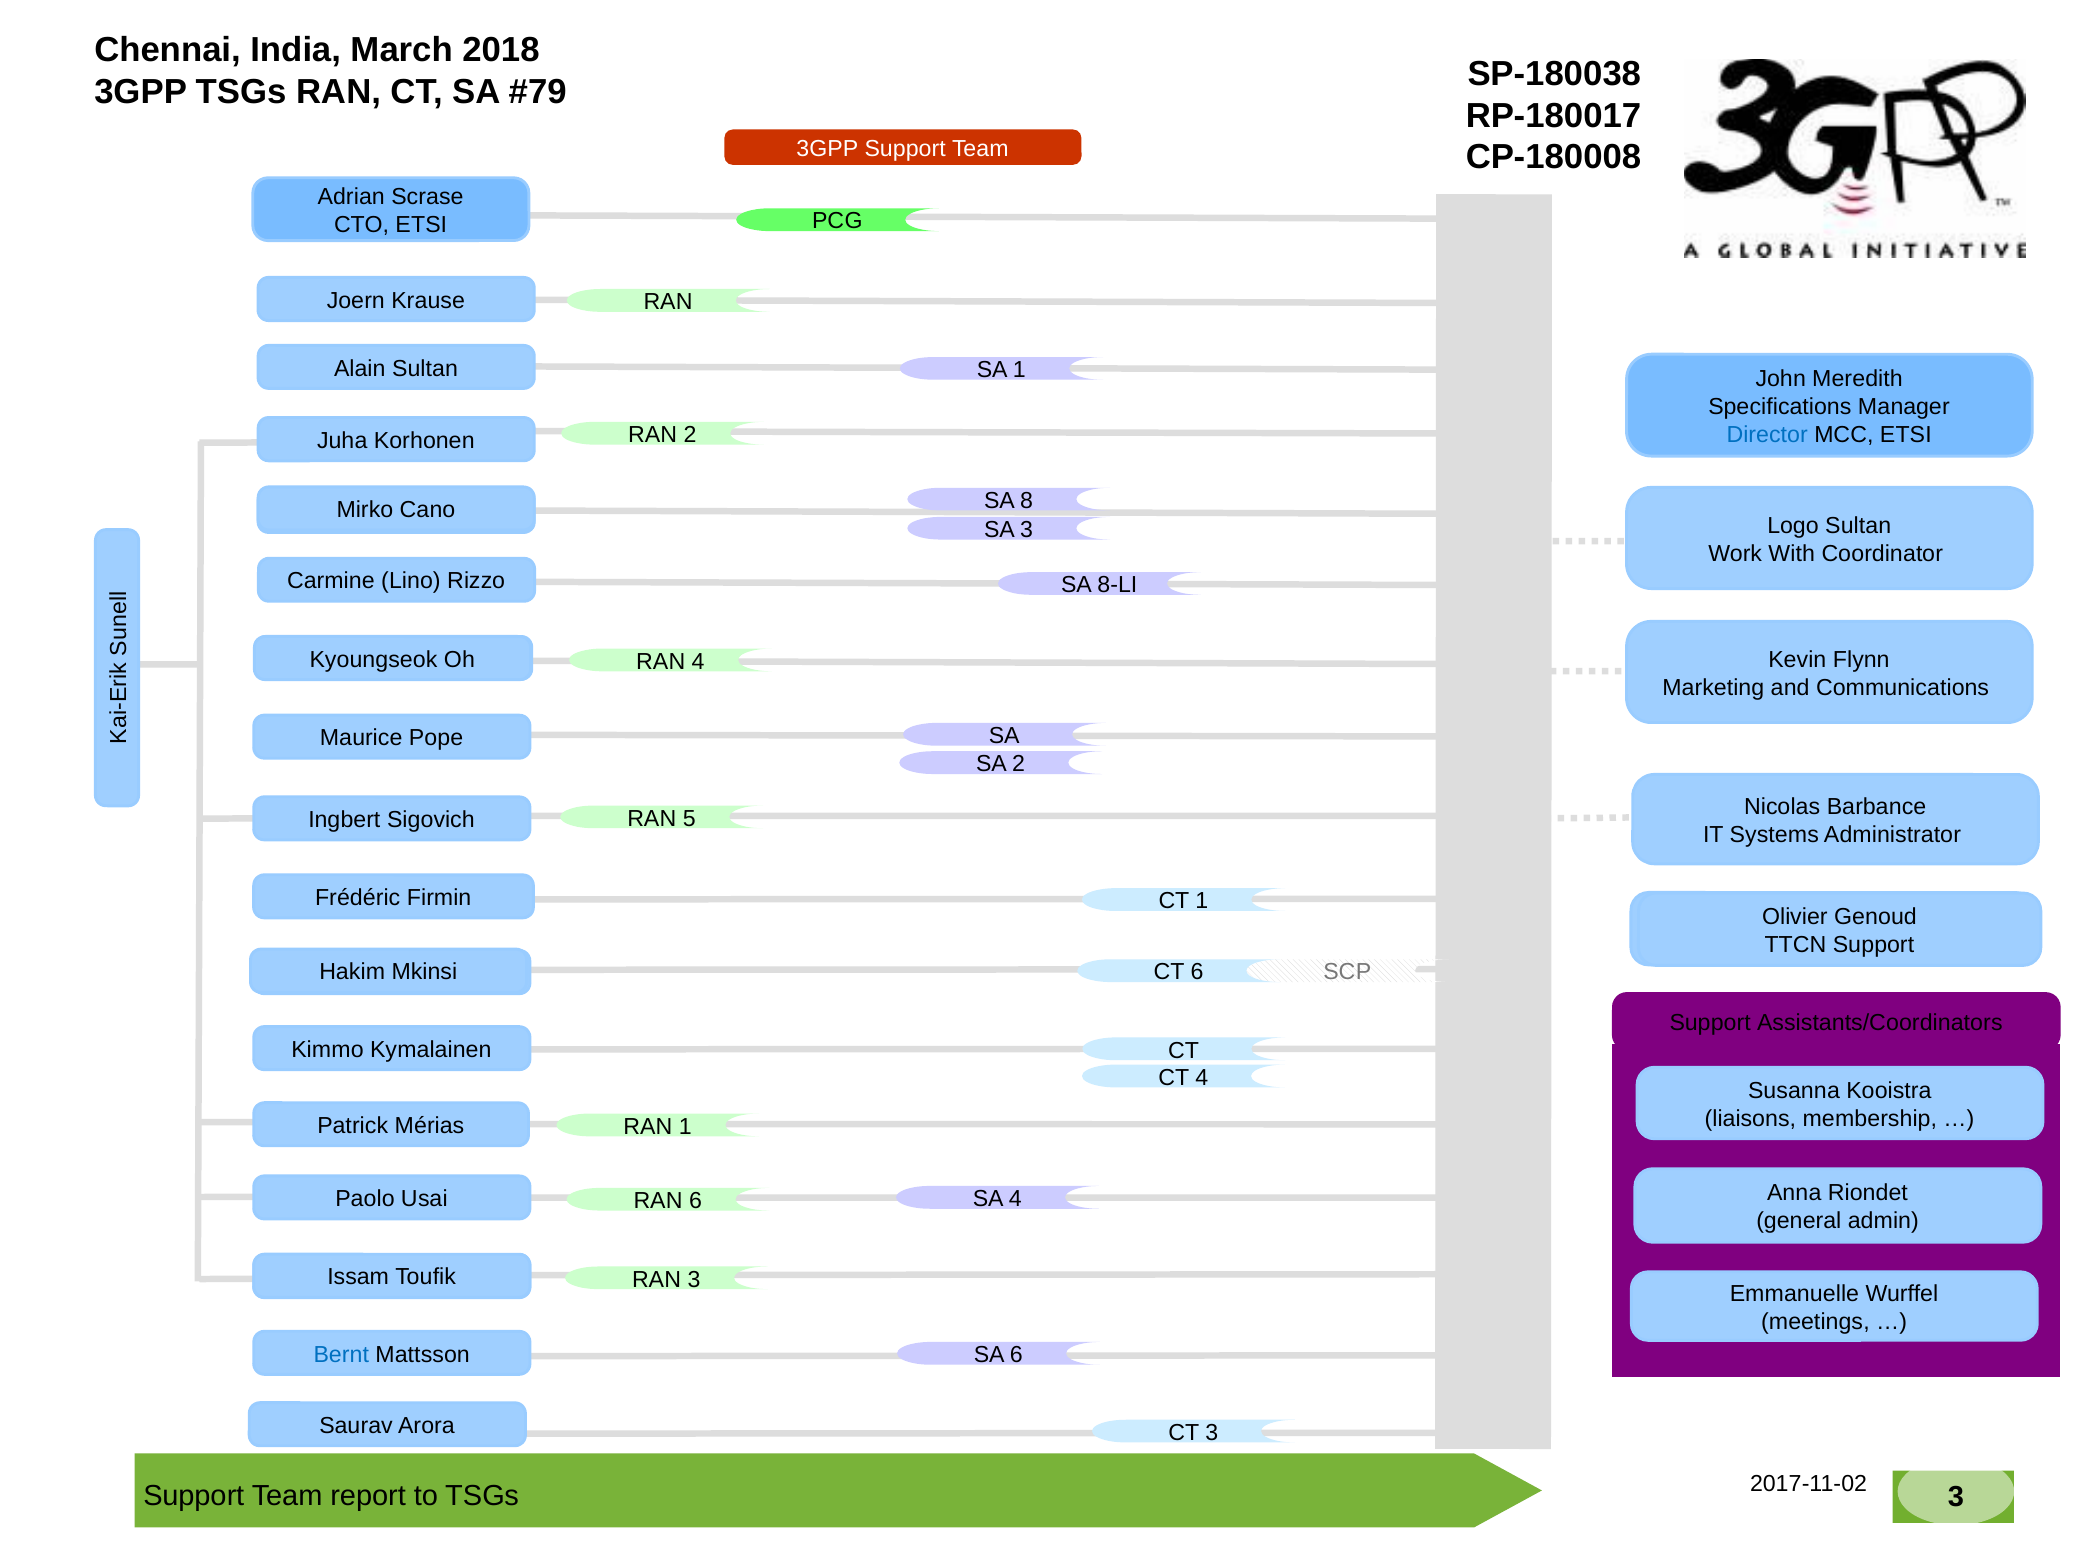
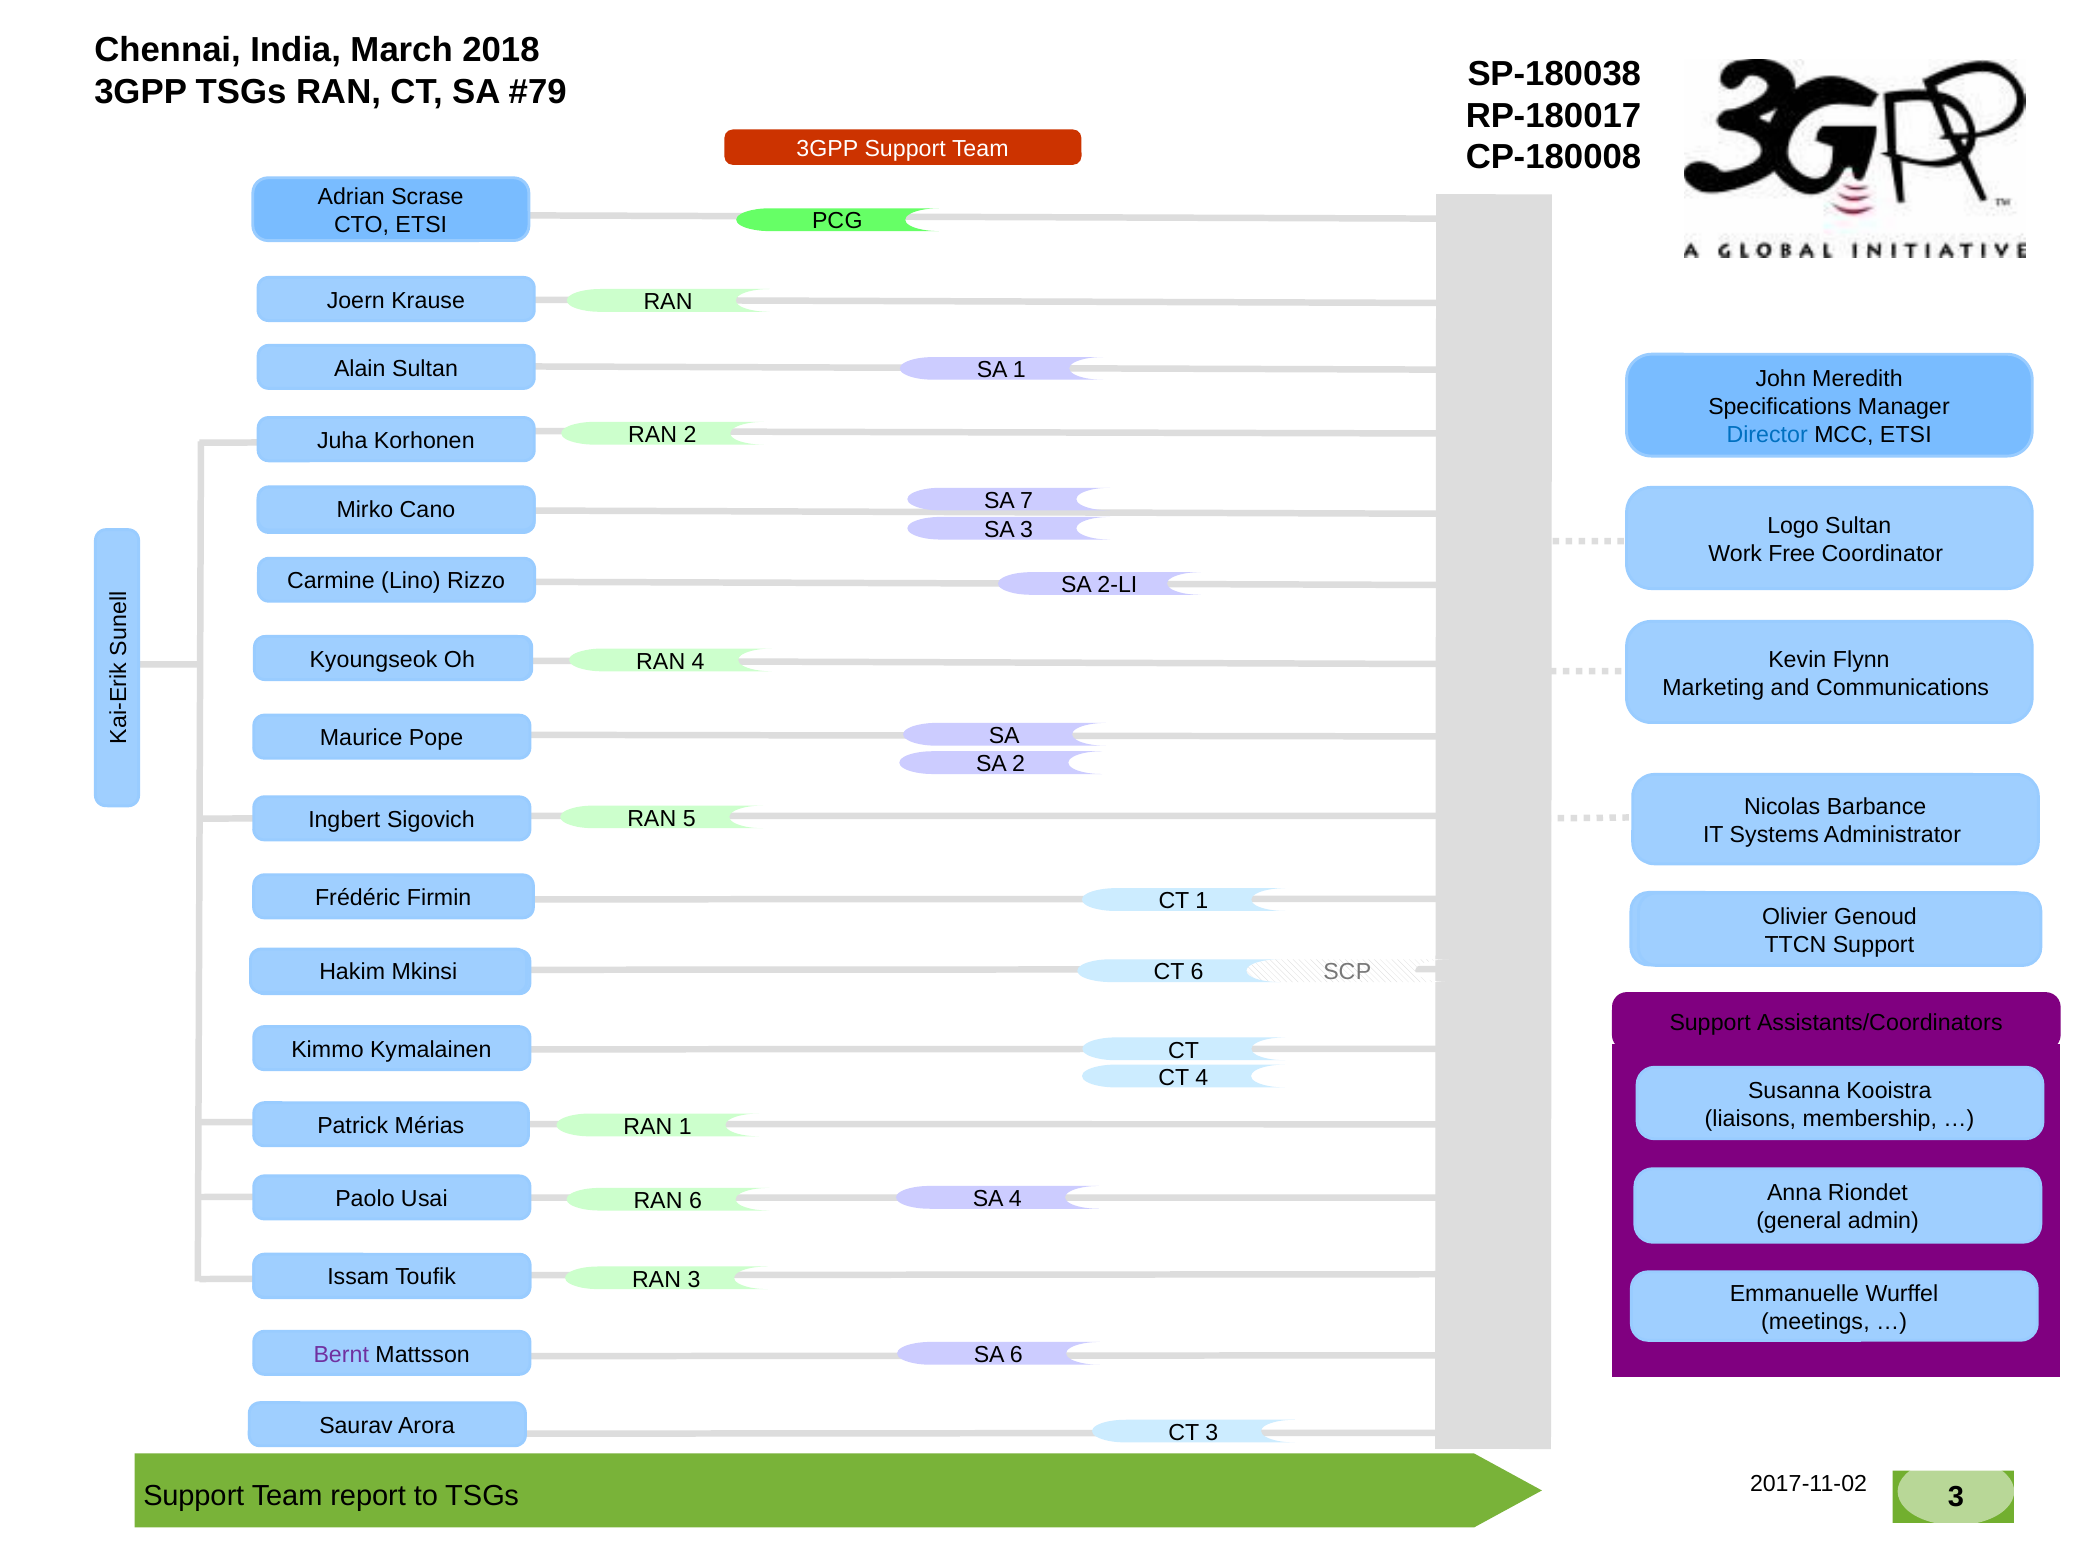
8: 8 -> 7 (1027, 501)
With: With -> Free (1792, 554)
8-LI: 8-LI -> 2-LI (1117, 585)
Bernt colour: blue -> purple (341, 1355)
